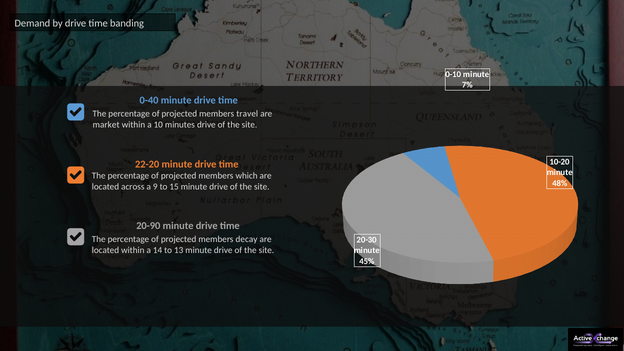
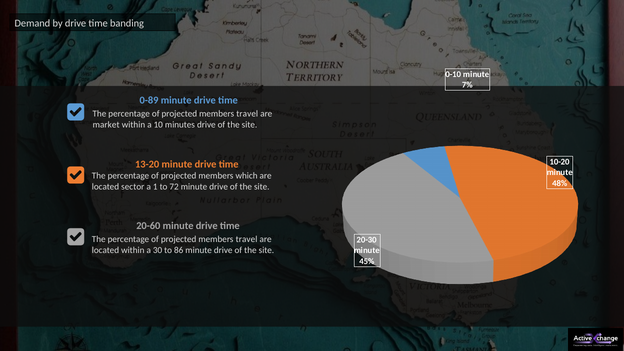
0-40: 0-40 -> 0-89 (149, 100)
22-20: 22-20 -> 13-20 (147, 164)
across: across -> sector (133, 187)
9: 9 -> 1 (155, 187)
15: 15 -> 72 (174, 187)
20-90: 20-90 -> 20-60 (148, 226)
decay: decay -> travel (247, 239)
14: 14 -> 30 (158, 250)
13: 13 -> 86 (179, 250)
